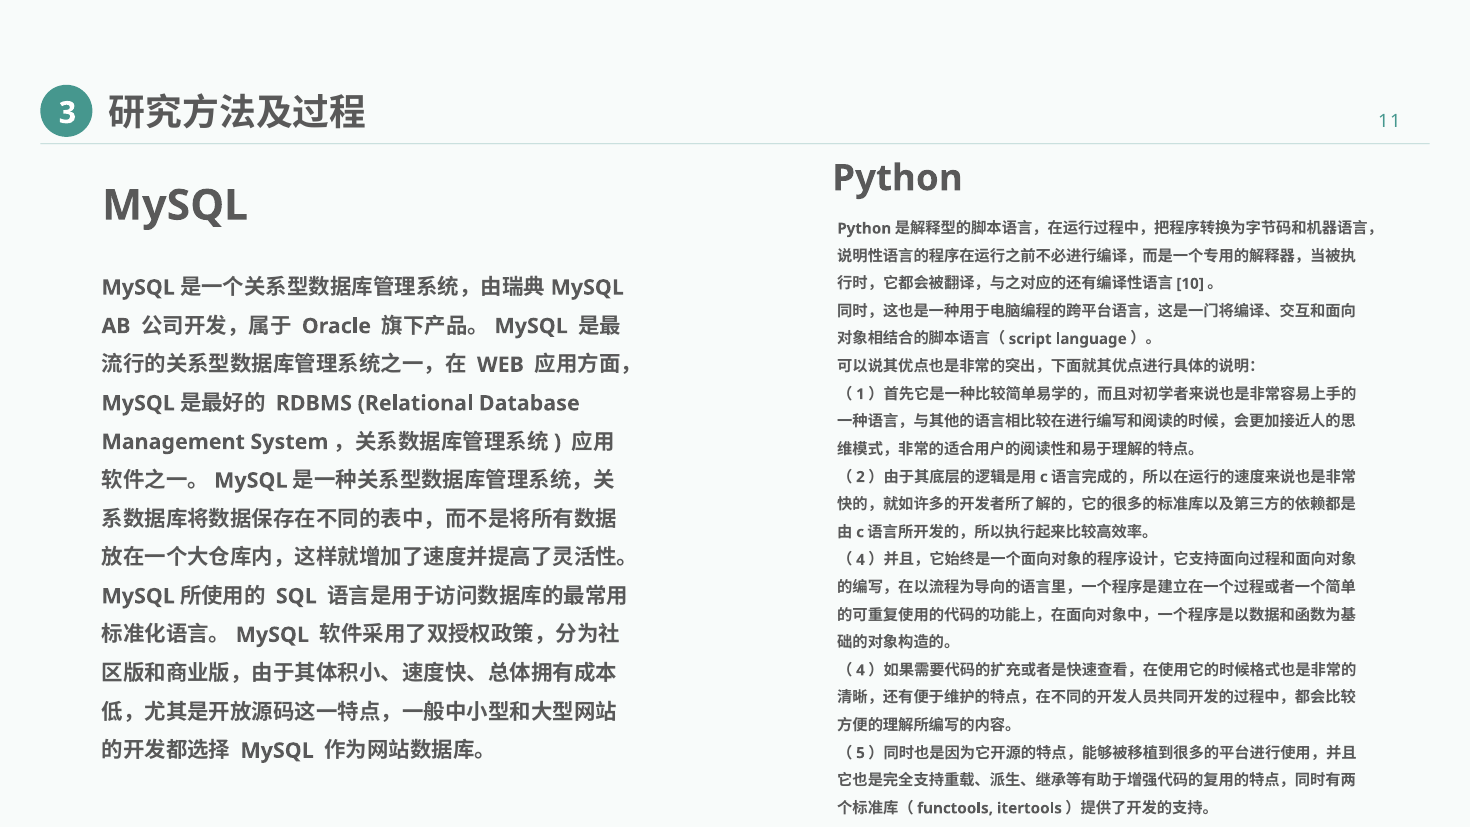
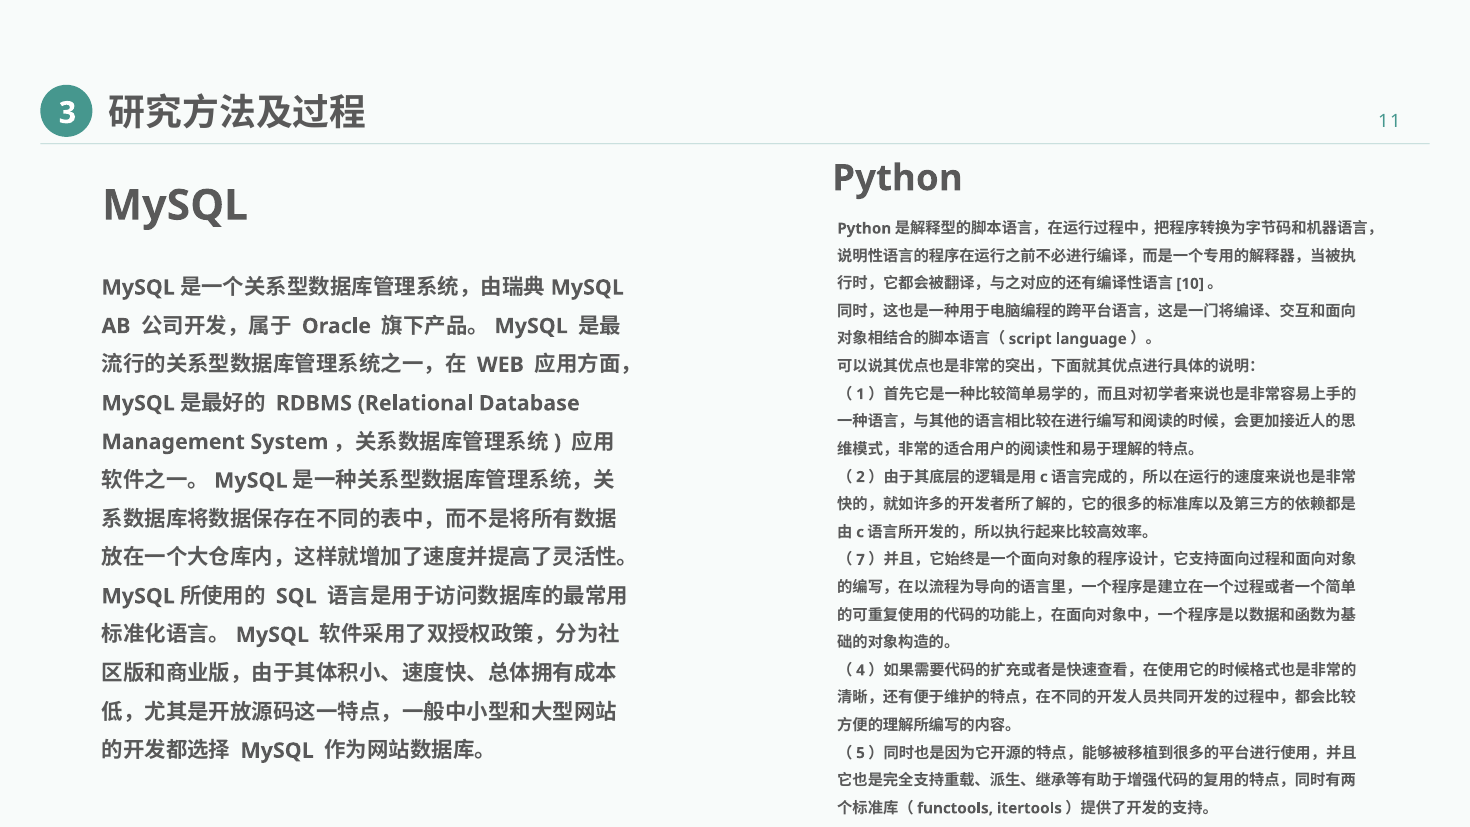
4: 4 -> 7 (861, 560)
